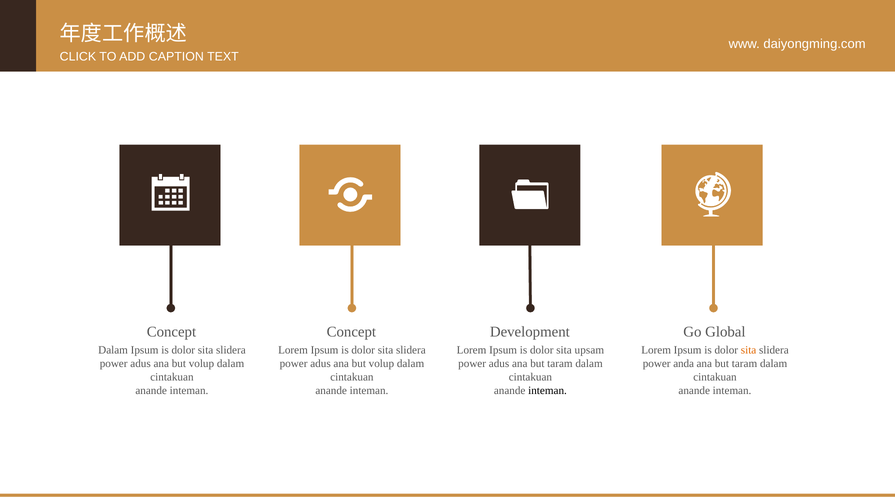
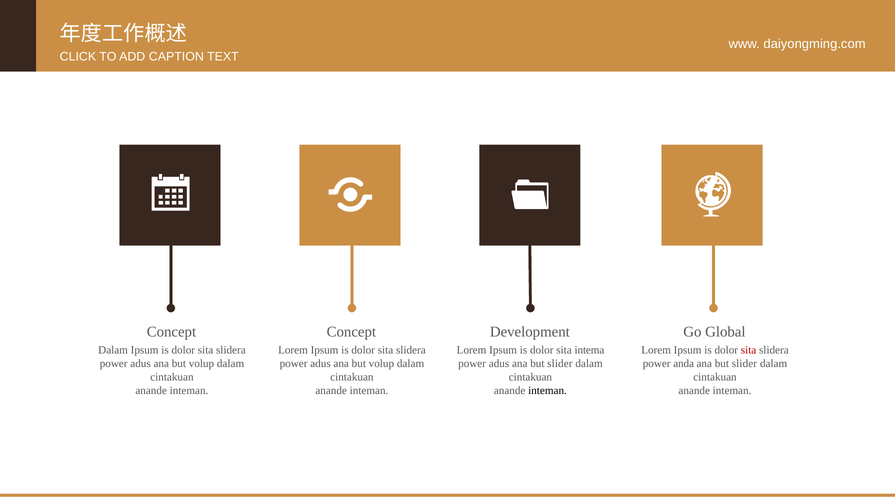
upsam: upsam -> intema (589, 350)
sita colour: orange -> red (749, 350)
adus ana but taram: taram -> slider (560, 364)
taram: taram -> slider (744, 364)
